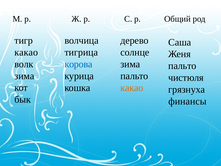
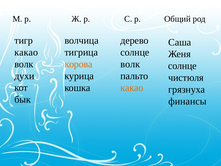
корова colour: blue -> orange (79, 64)
зима: зима -> волк (130, 64)
пальто: пальто -> солнце (182, 66)
зима: зима -> духи (24, 76)
